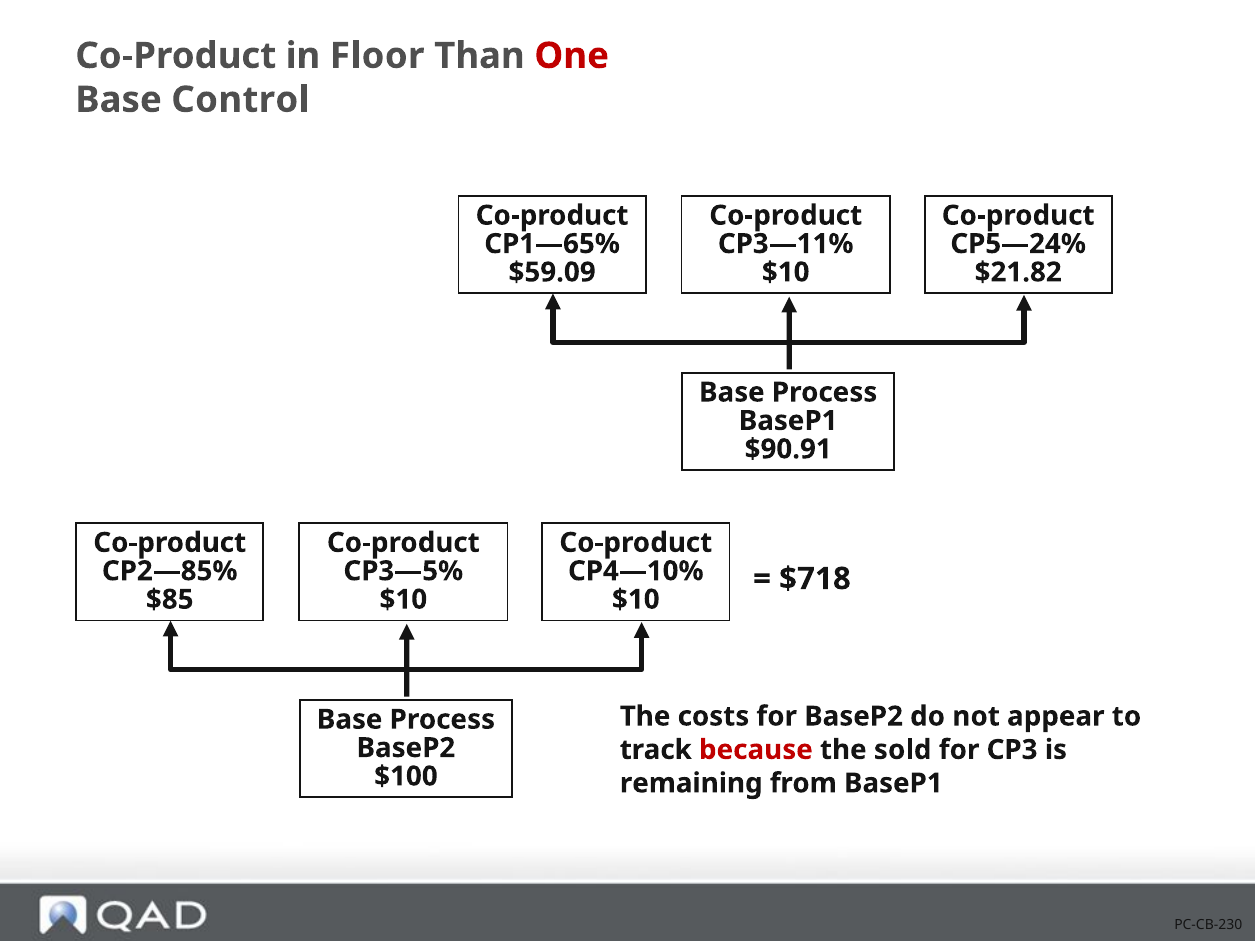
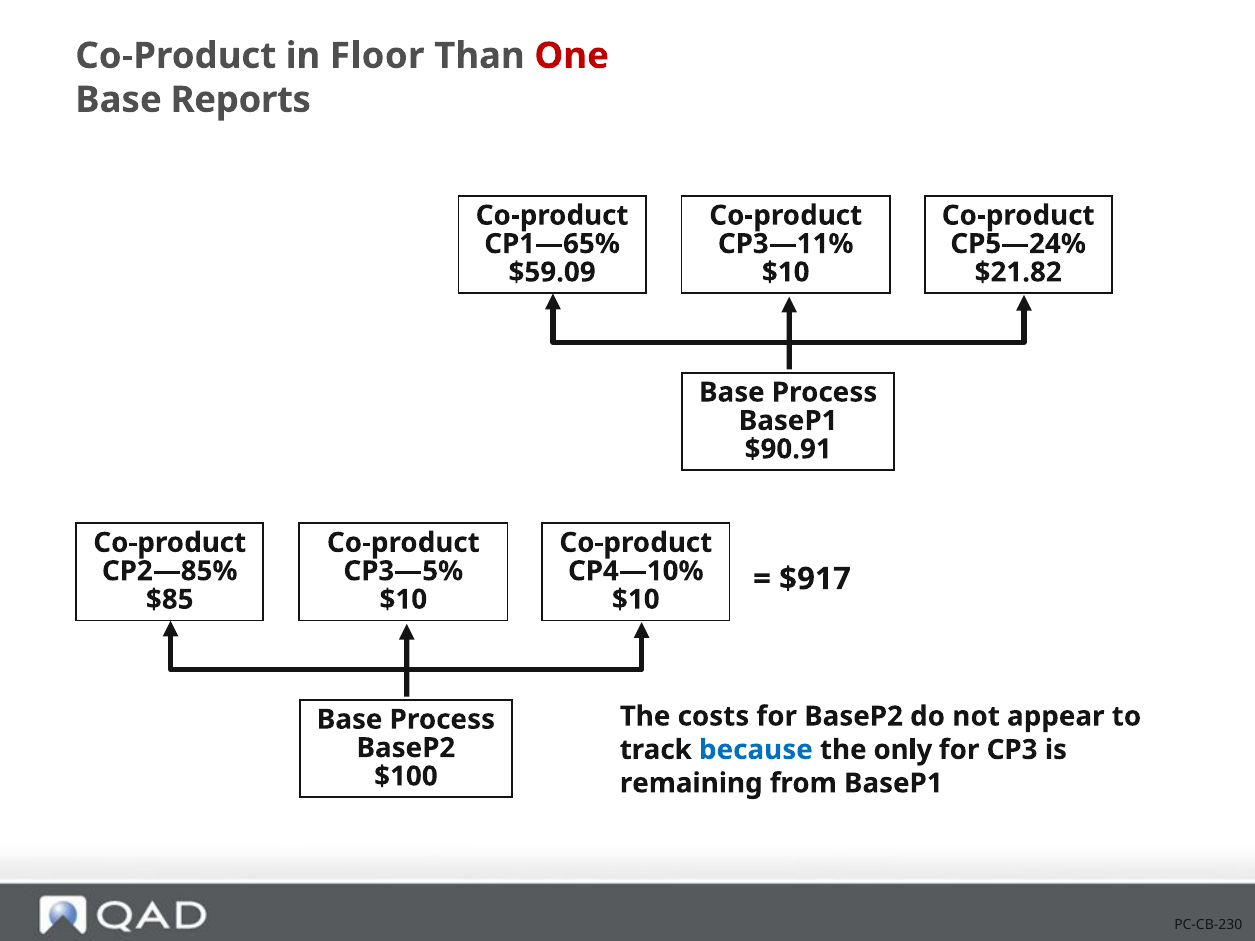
Control: Control -> Reports (241, 100)
$718: $718 -> $917 (815, 579)
because colour: red -> blue (756, 750)
sold: sold -> only (903, 750)
